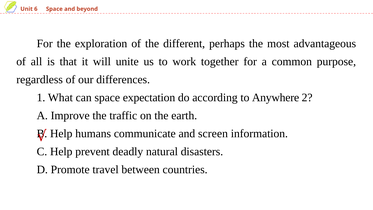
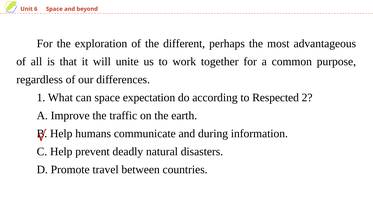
Anywhere: Anywhere -> Respected (276, 97)
screen: screen -> during (213, 133)
